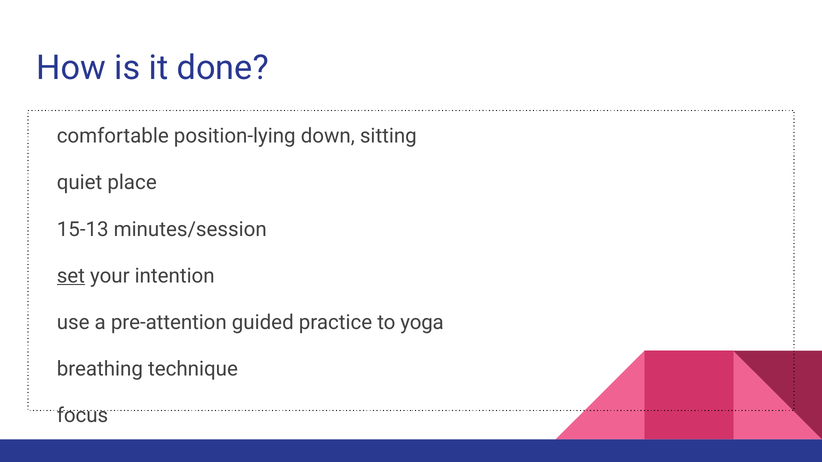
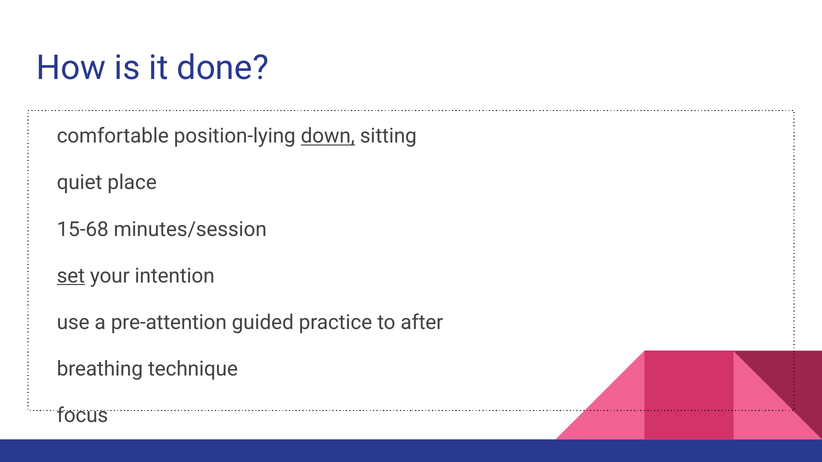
down underline: none -> present (328, 136)
15-13: 15-13 -> 15-68 (83, 229)
yoga: yoga -> after (422, 323)
